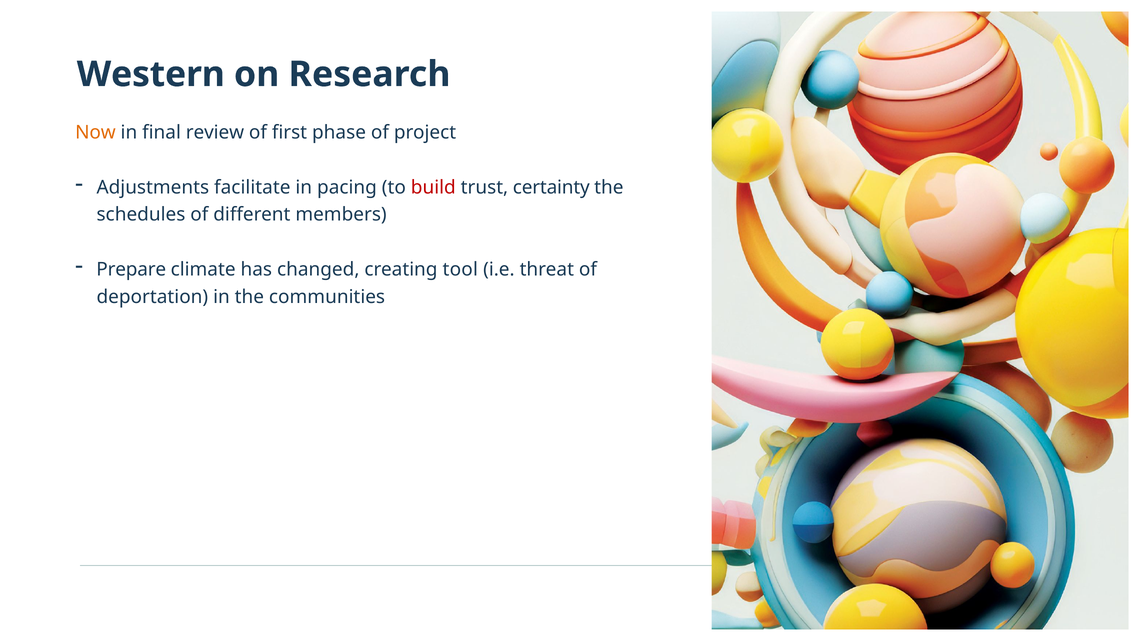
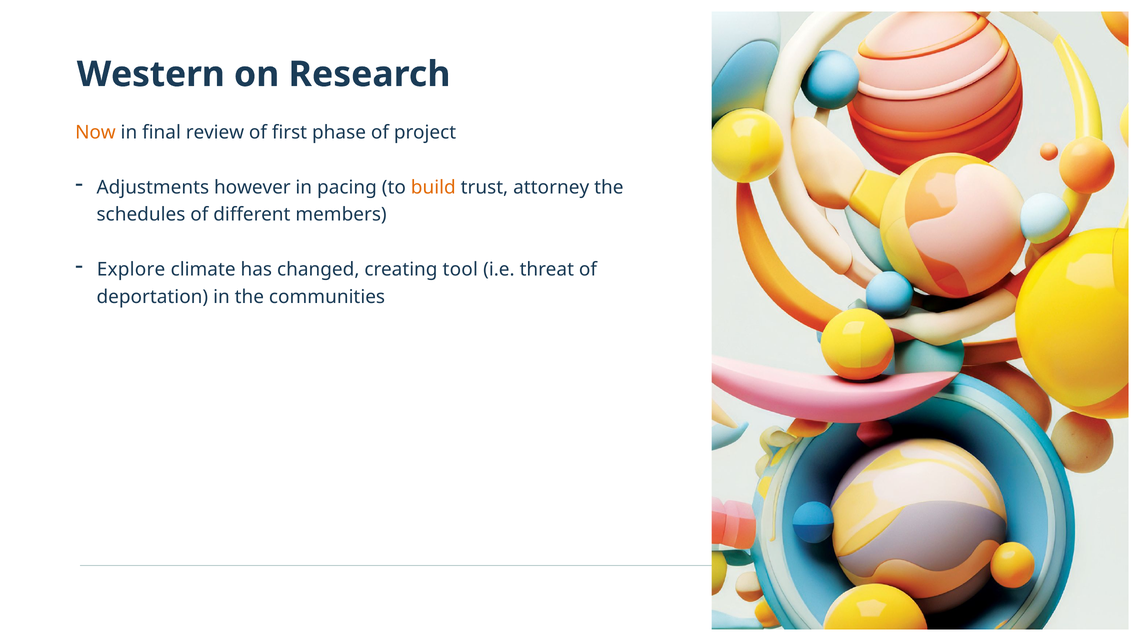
facilitate: facilitate -> however (252, 187)
build colour: red -> orange (433, 187)
certainty: certainty -> attorney (551, 187)
Prepare: Prepare -> Explore (131, 270)
